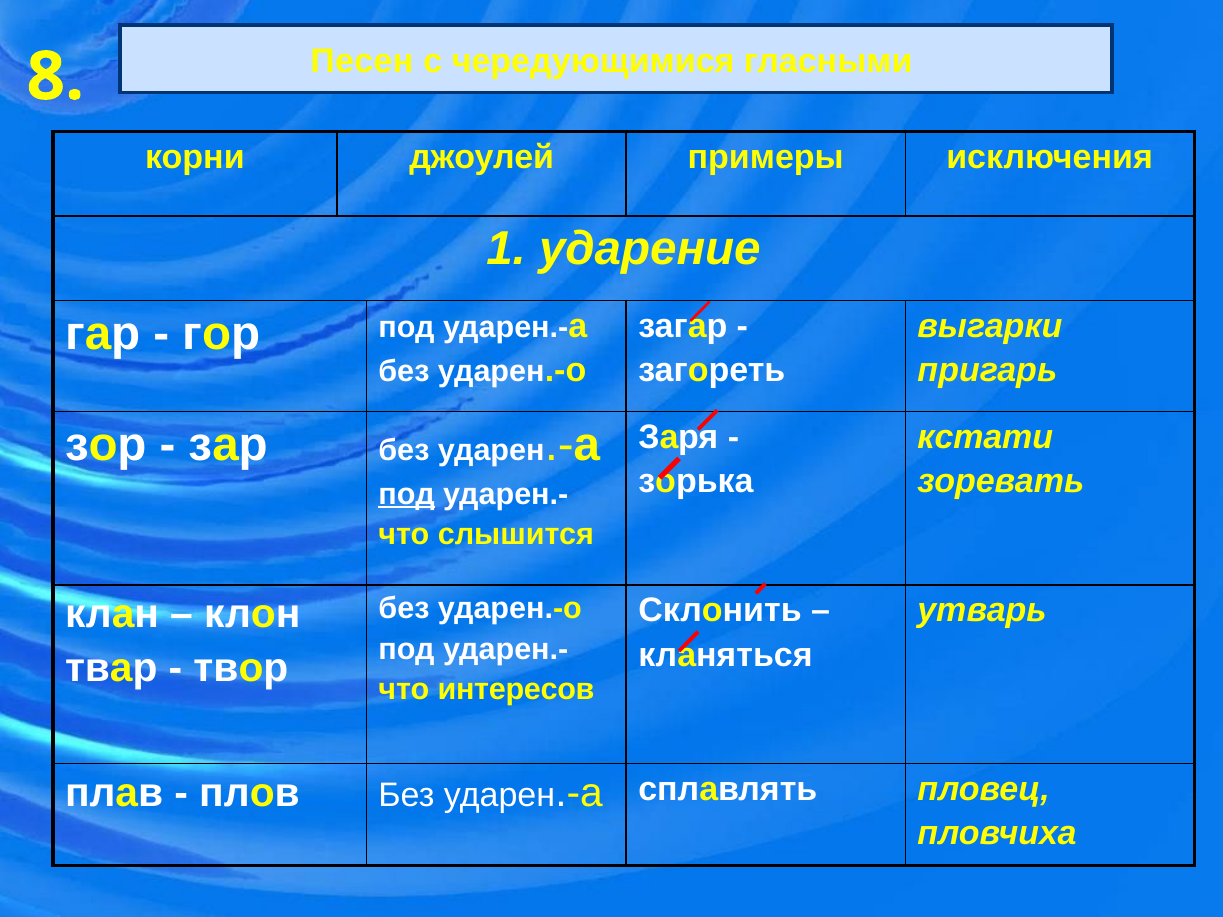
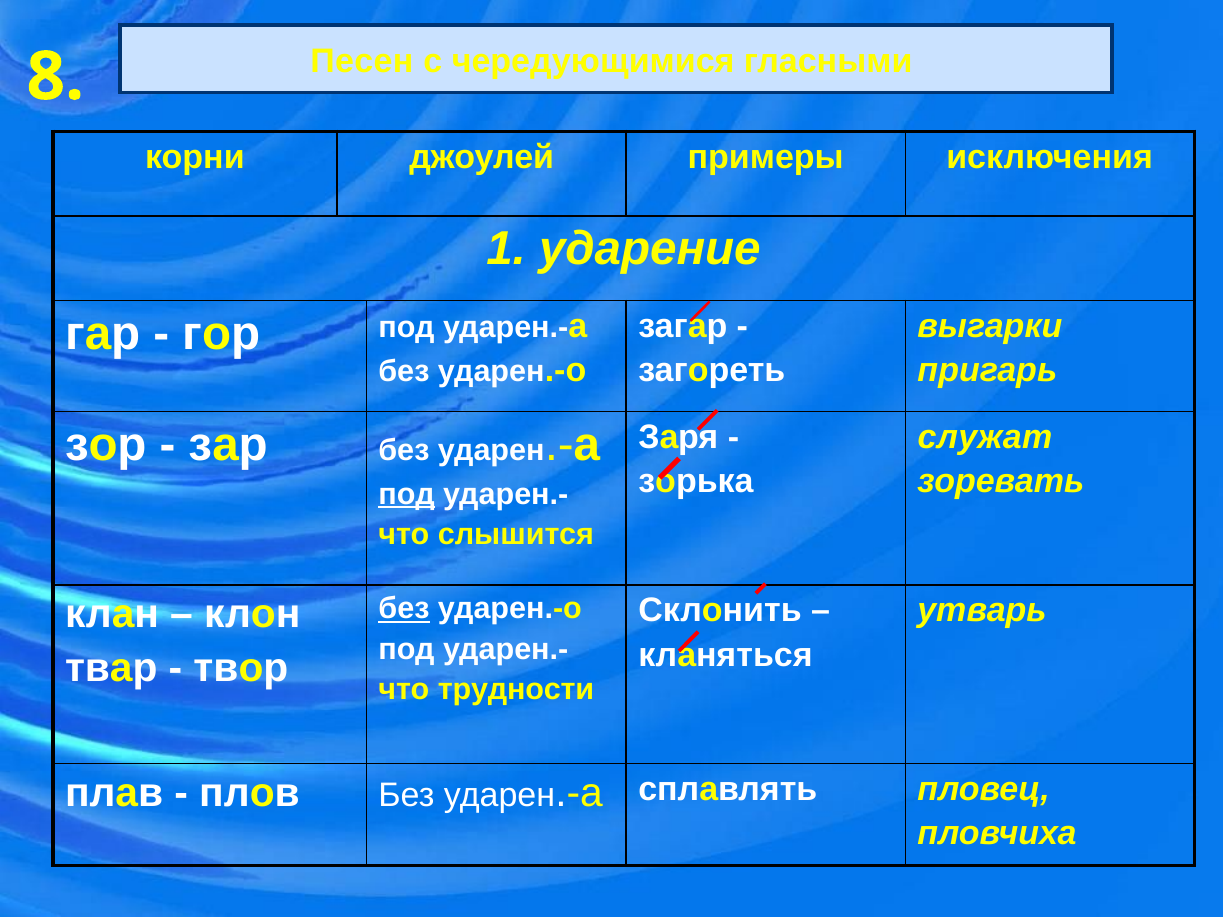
кстати: кстати -> служат (985, 437)
без underline: none -> present (404, 609)
интересов: интересов -> трудности (516, 690)
